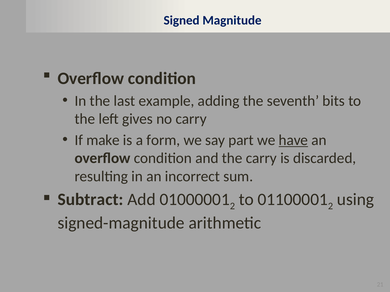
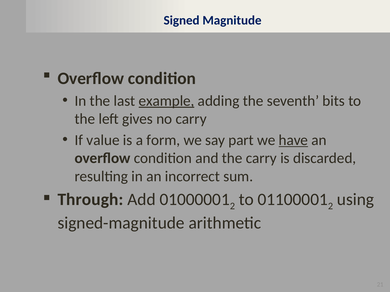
example underline: none -> present (167, 101)
make: make -> value (103, 140)
Subtract: Subtract -> Through (90, 200)
